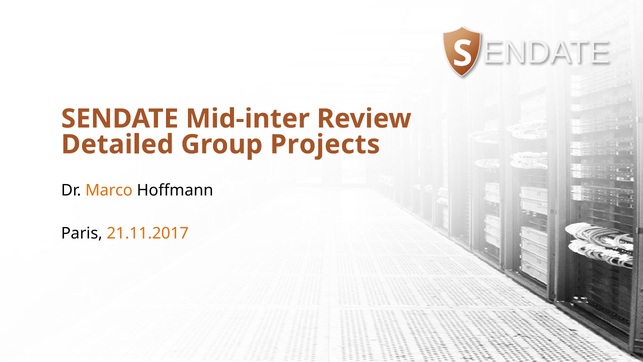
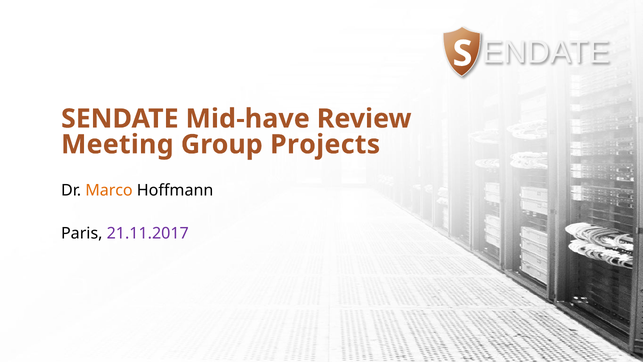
Mid-inter: Mid-inter -> Mid-have (248, 119)
Detailed: Detailed -> Meeting (117, 144)
21.11.2017 colour: orange -> purple (148, 233)
